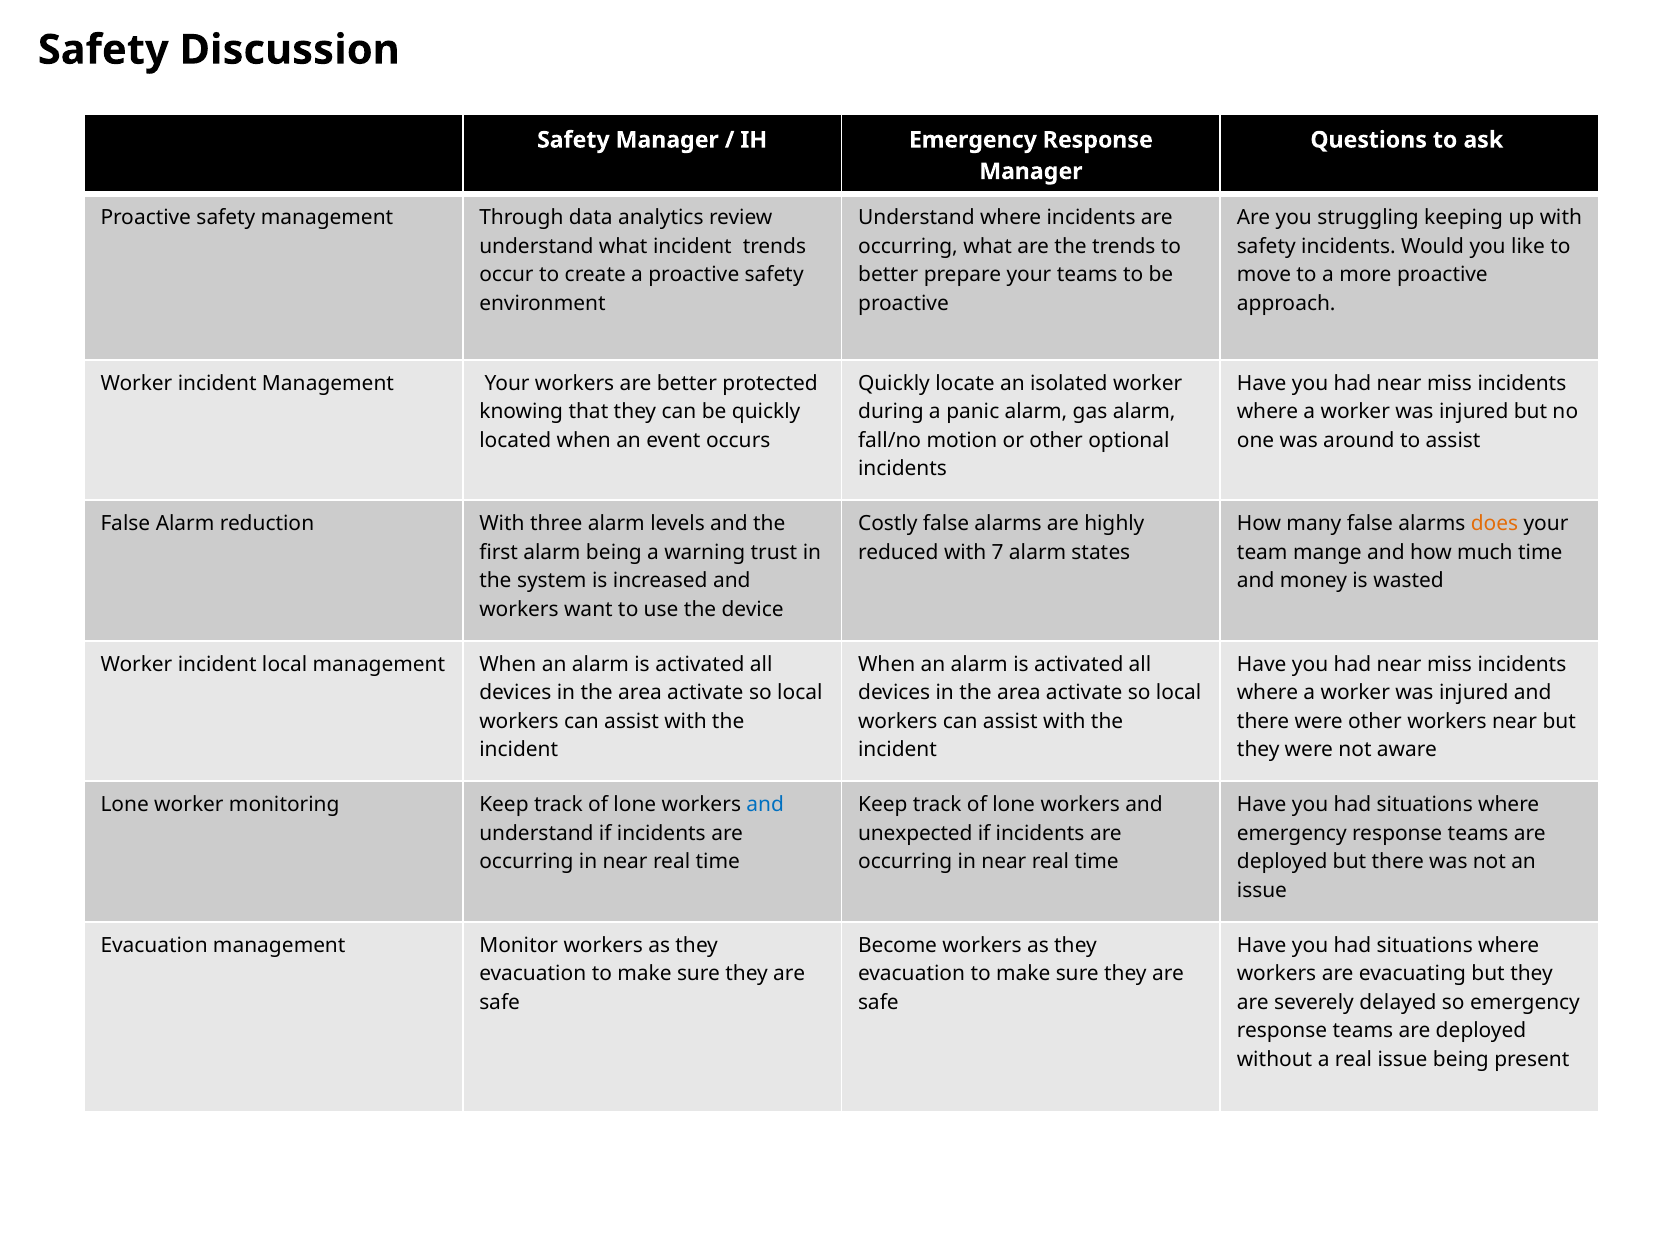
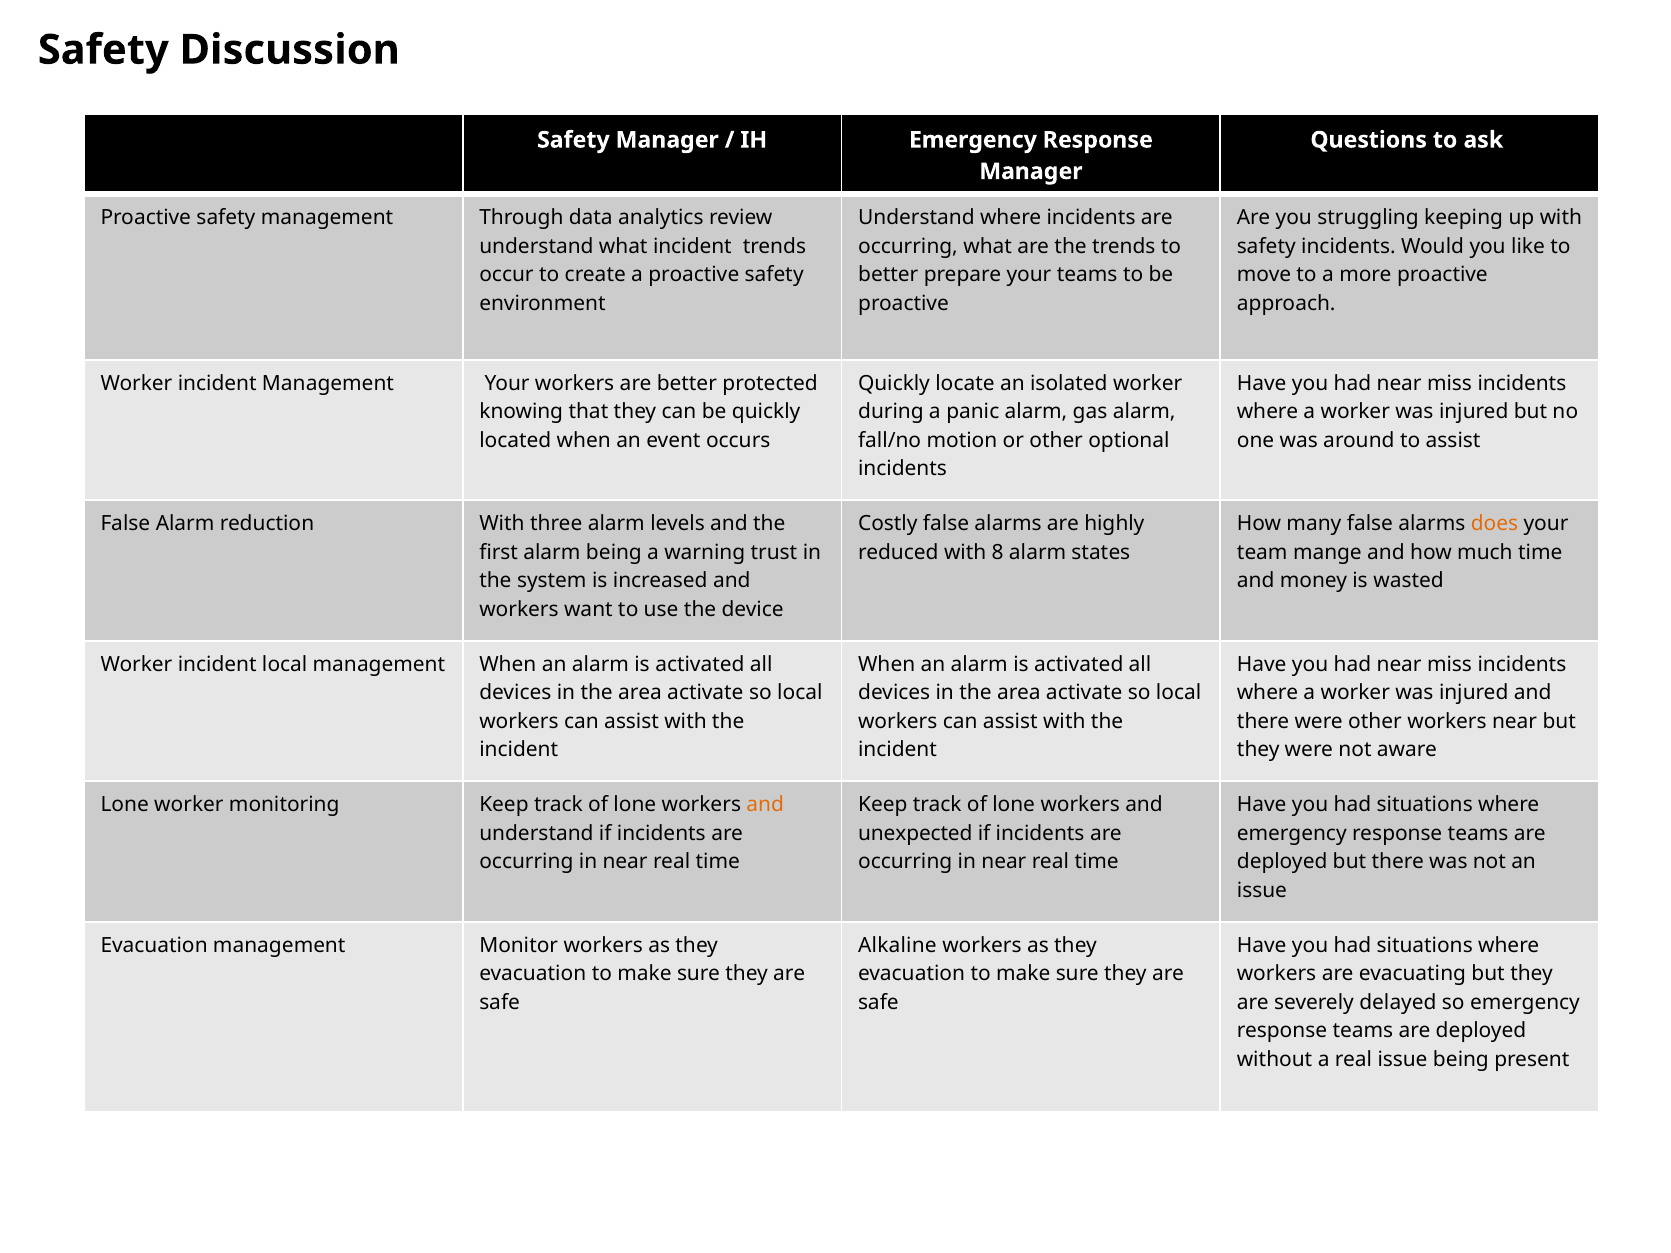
7: 7 -> 8 (998, 552)
and colour: blue -> orange (765, 805)
Become: Become -> Alkaline (897, 946)
